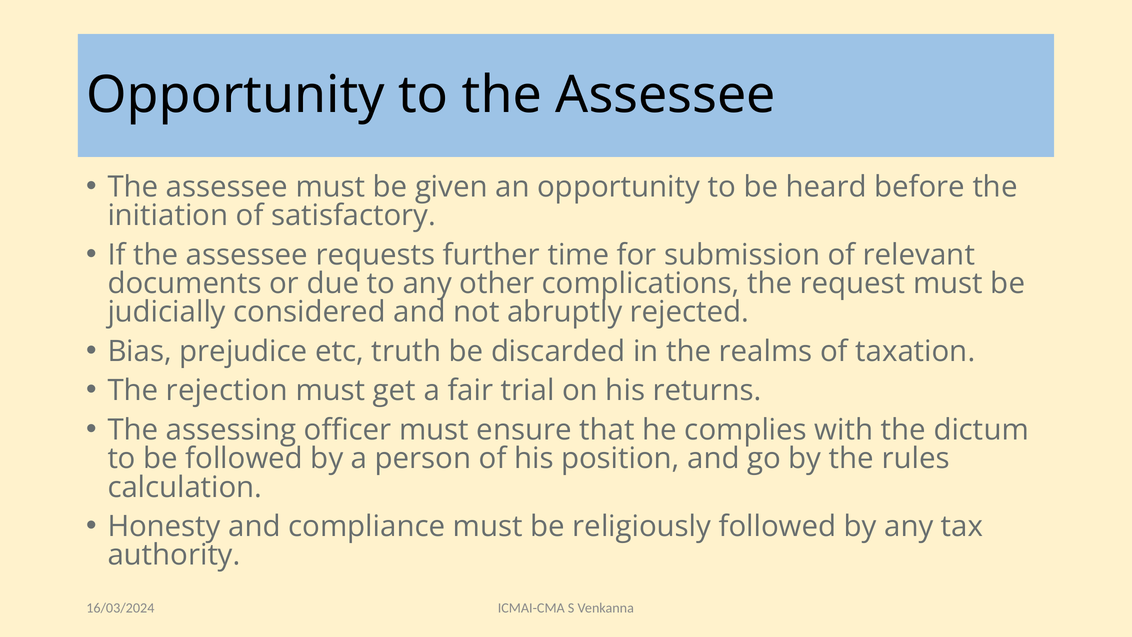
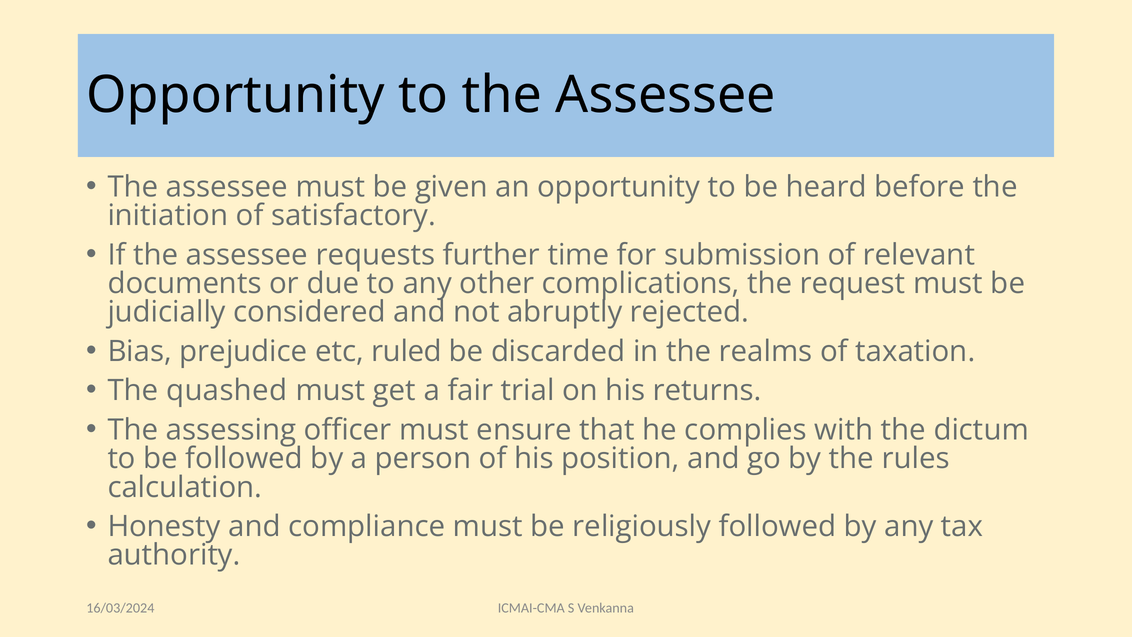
truth: truth -> ruled (406, 351)
rejection: rejection -> quashed (227, 391)
